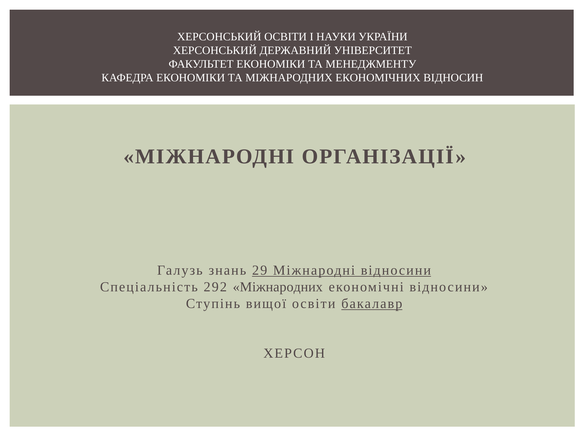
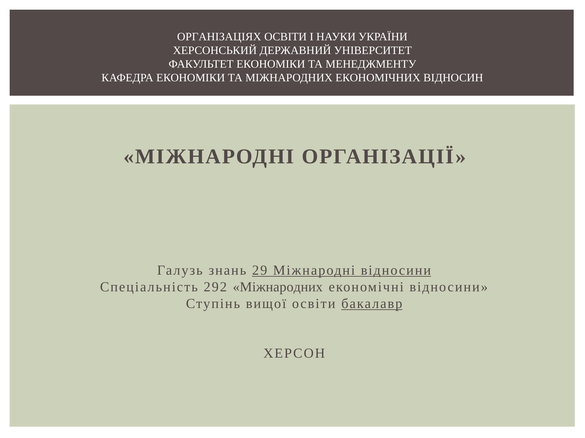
ХЕРСОНСЬКИЙ: ХЕРСОНСЬКИЙ -> ОРГАНІЗАЦІЯХ (219, 37)
